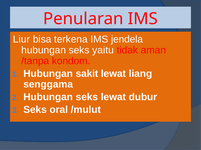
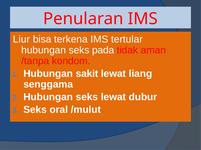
jendela: jendela -> tertular (127, 40)
yaitu: yaitu -> pada (103, 50)
